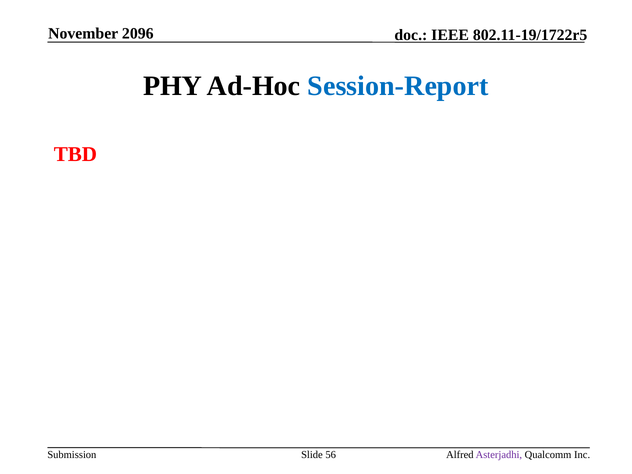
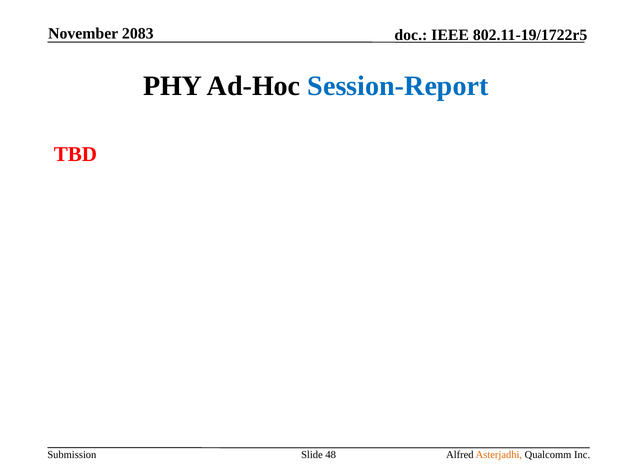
2096: 2096 -> 2083 (138, 34)
56: 56 -> 48 (331, 455)
Asterjadhi colour: purple -> orange (499, 455)
